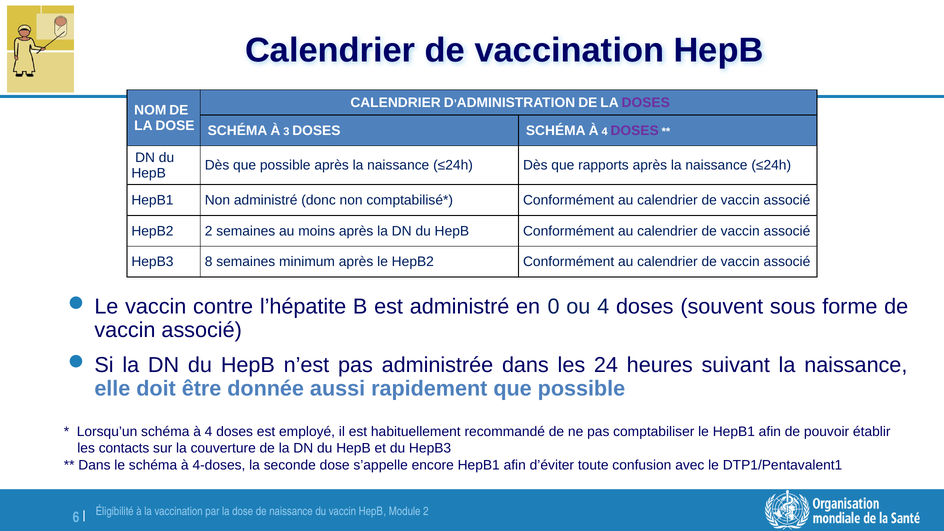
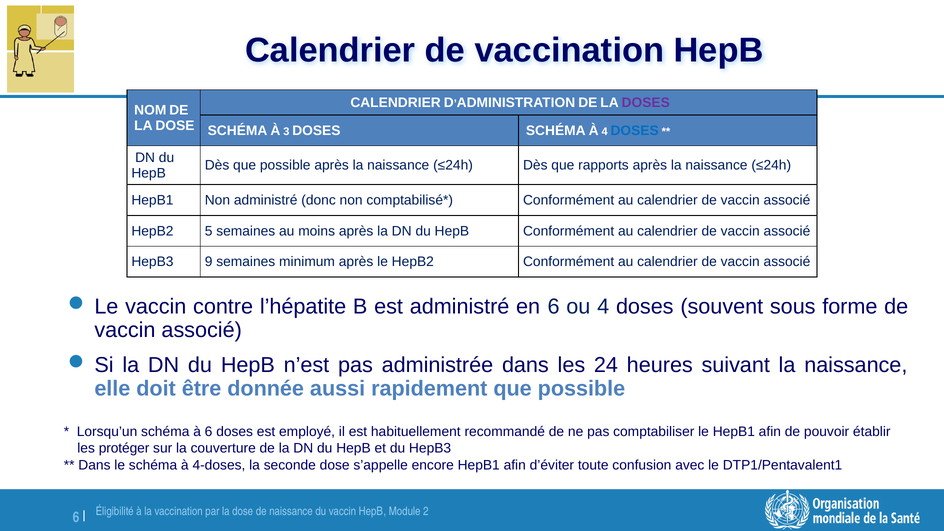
DOSES colour: purple -> blue (635, 131)
HepB2 2: 2 -> 5 (209, 231)
8: 8 -> 9 (209, 262)
en 0: 0 -> 6 (554, 307)
Lorsqu’un schéma à 4: 4 -> 6 (209, 432)
contacts: contacts -> protéger (124, 448)
